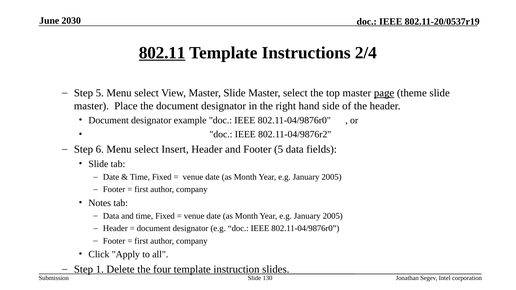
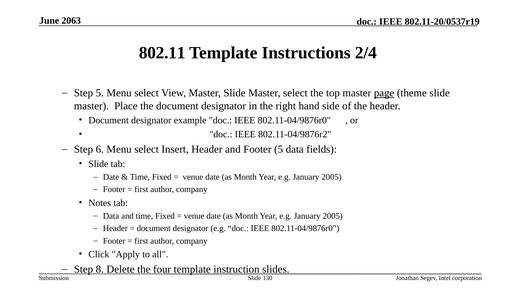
2030: 2030 -> 2063 (71, 21)
802.11 underline: present -> none (162, 53)
1: 1 -> 8 (100, 270)
